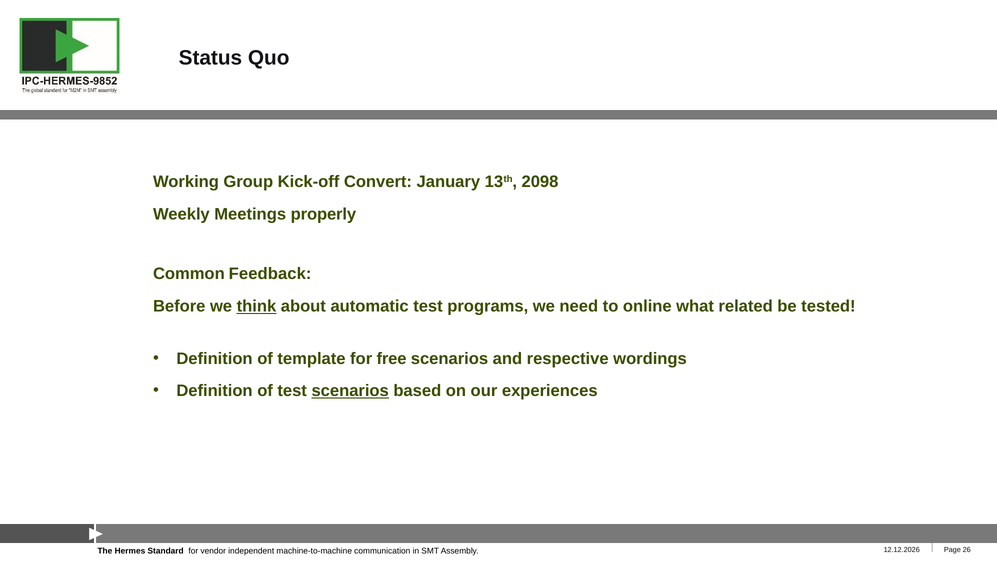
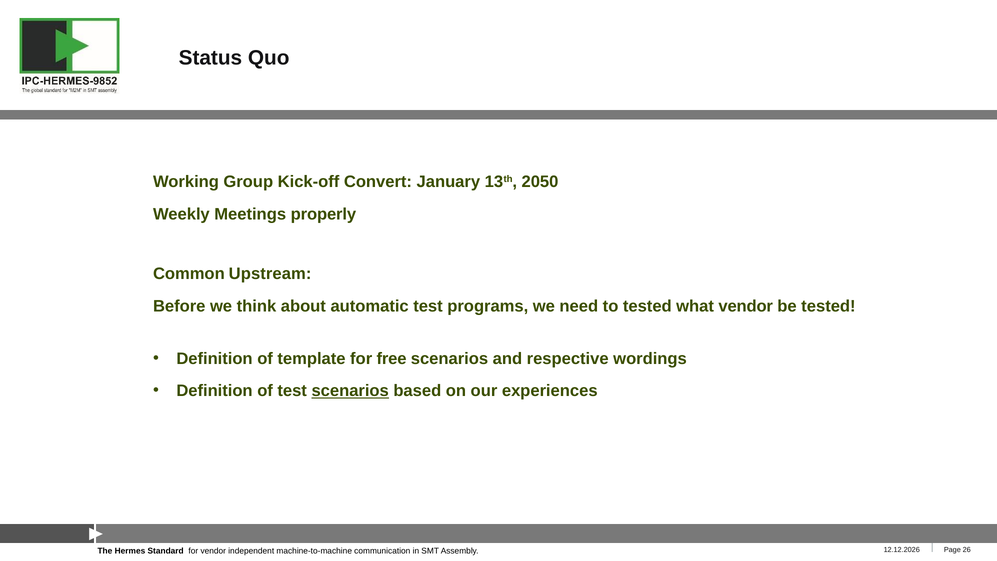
2098: 2098 -> 2050 (540, 182)
Feedback: Feedback -> Upstream (270, 274)
think underline: present -> none (256, 306)
to online: online -> tested (647, 306)
what related: related -> vendor (746, 306)
